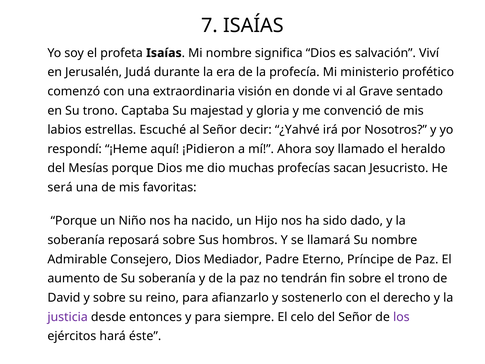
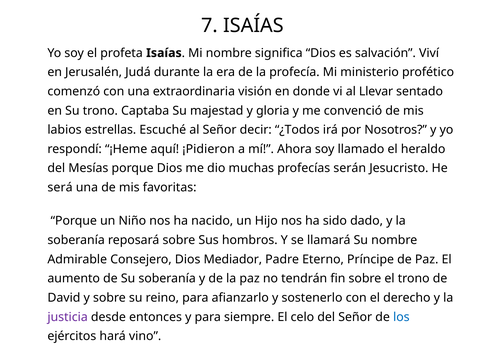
Grave: Grave -> Llevar (376, 91)
¿Yahvé: ¿Yahvé -> ¿Todos (297, 130)
sacan: sacan -> serán (350, 168)
los colour: purple -> blue (401, 317)
éste: éste -> vino (145, 336)
